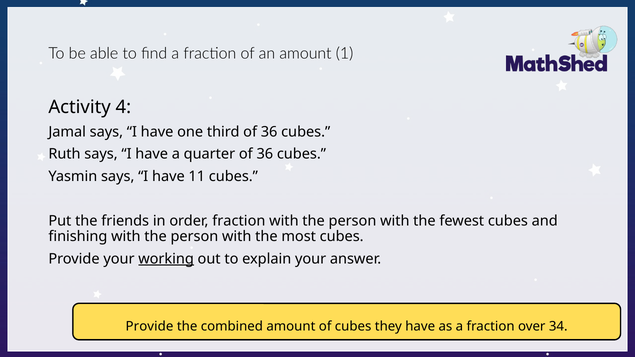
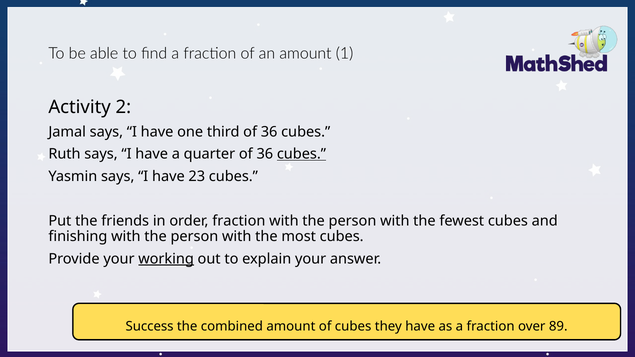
4: 4 -> 2 (123, 107)
cubes underline: none -> present (301, 154)
11: 11 -> 23 (197, 176)
Provide: Provide -> Success (150, 327)
34: 34 -> 89 (558, 327)
